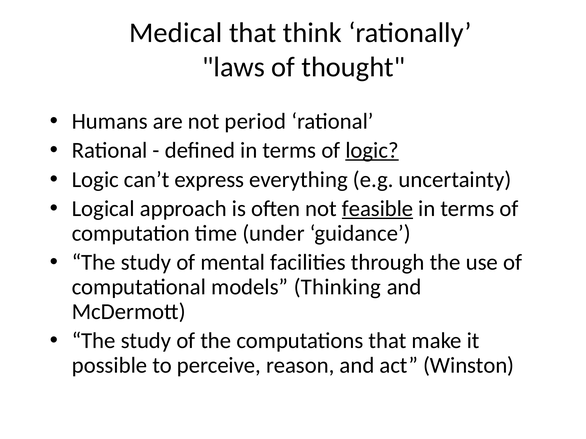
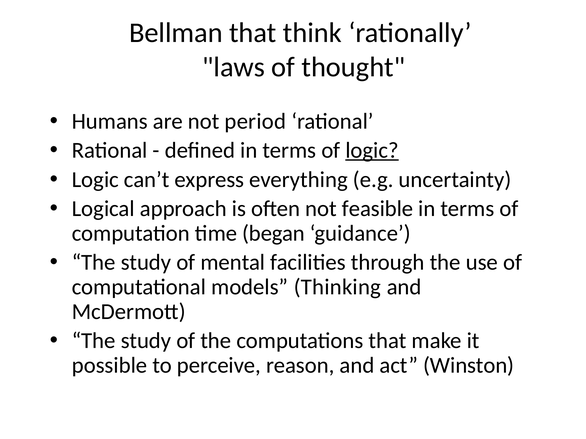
Medical: Medical -> Bellman (176, 33)
feasible underline: present -> none (378, 209)
under: under -> began (274, 233)
